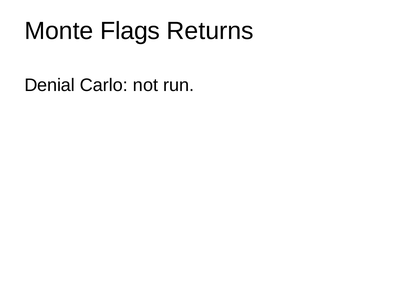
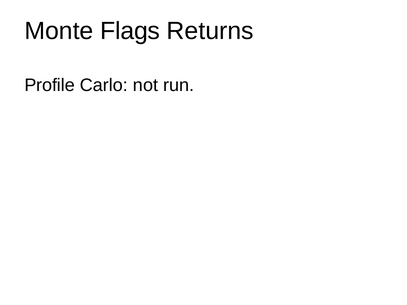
Denial: Denial -> Profile (50, 85)
